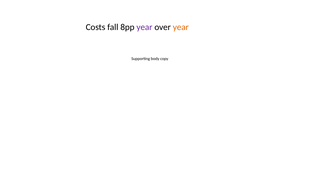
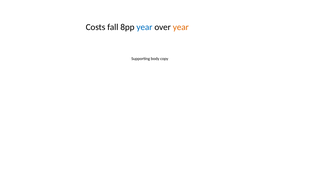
year colour: purple -> blue (144, 27)
